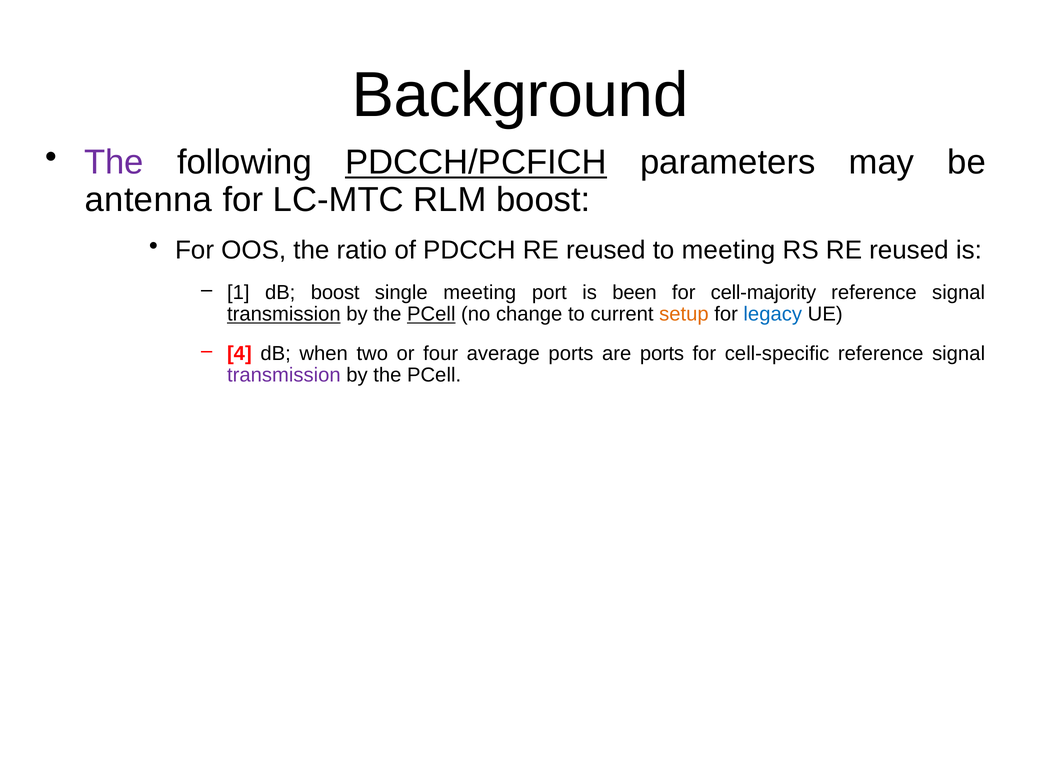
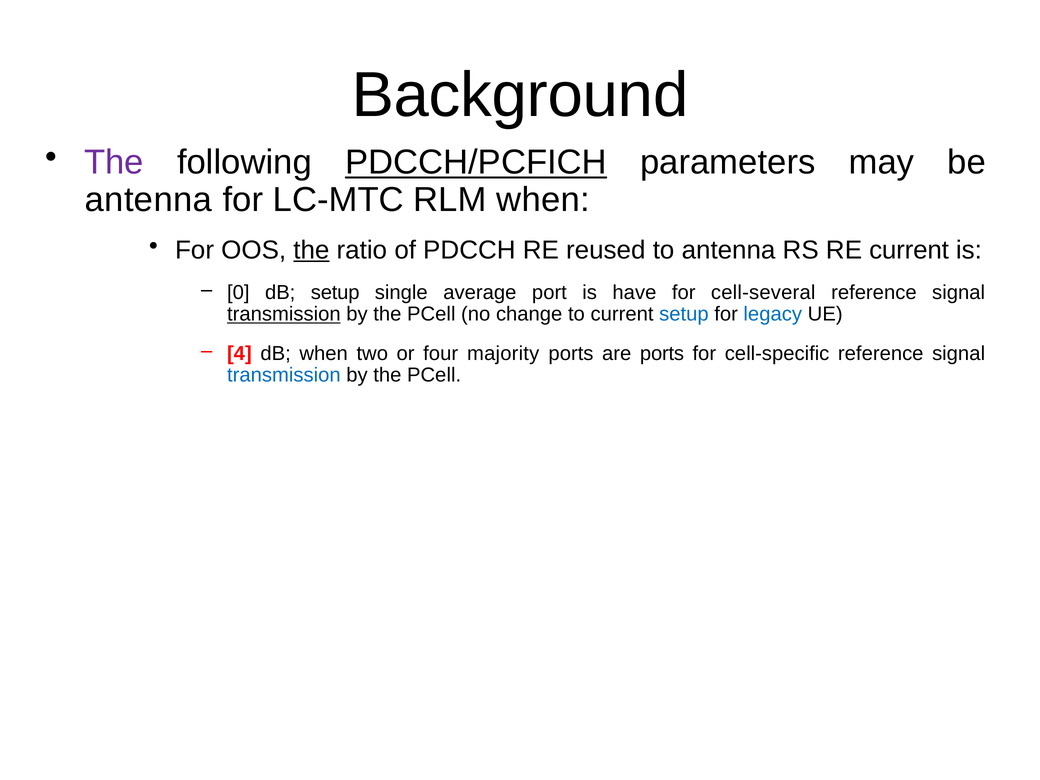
RLM boost: boost -> when (543, 200)
the underline: none -> present (311, 250)
to meeting: meeting -> antenna (729, 250)
RS RE reused: reused -> current (909, 250)
1: 1 -> 0 (238, 292)
dB boost: boost -> setup (335, 292)
single meeting: meeting -> average (480, 292)
been: been -> have (634, 292)
cell-majority: cell-majority -> cell-several (763, 292)
PCell underline: present -> none (431, 314)
setup colour: orange -> blue (684, 314)
average: average -> majority (503, 353)
transmission colour: purple -> blue (284, 375)
